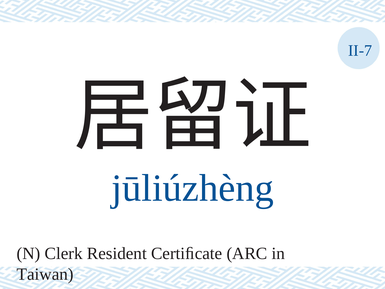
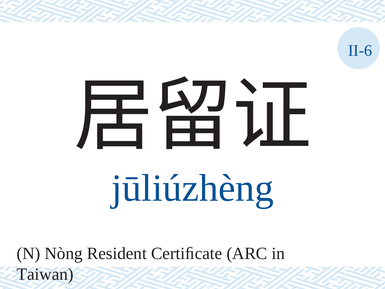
II-7: II-7 -> II-6 (360, 50)
Clerk: Clerk -> Nòng (64, 253)
